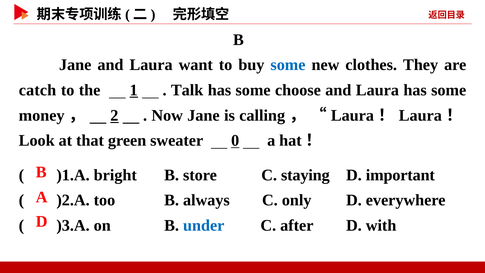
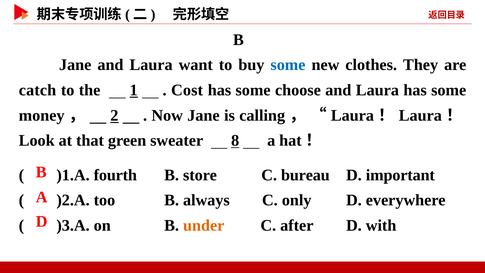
Talk: Talk -> Cost (187, 90)
0: 0 -> 8 (235, 141)
bright: bright -> fourth (115, 175)
staying: staying -> bureau (305, 175)
under colour: blue -> orange (204, 225)
